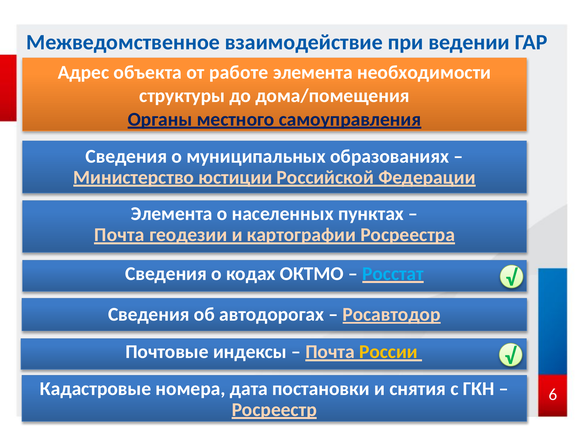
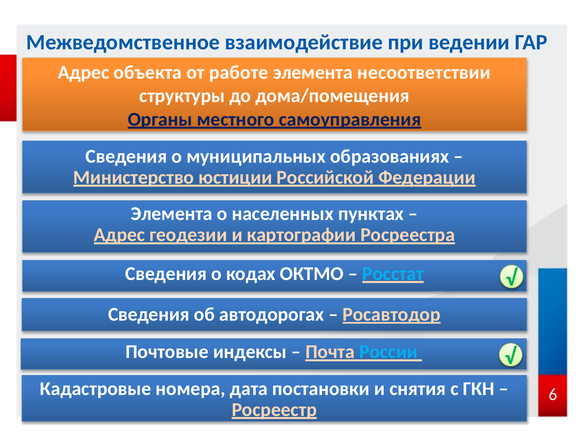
необходимости: необходимости -> несоответствии (424, 73)
Почта: Почта -> Адрес (119, 235)
России colour: yellow -> light blue (388, 352)
